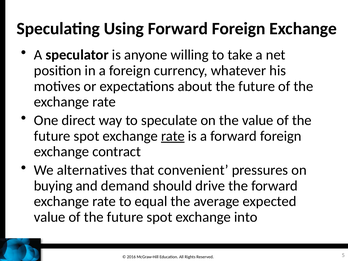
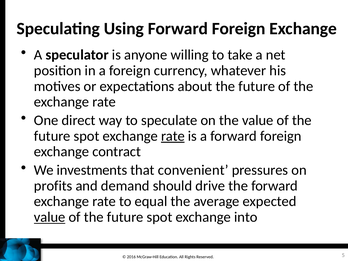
alternatives: alternatives -> investments (92, 170)
buying: buying -> profits (53, 186)
value underline: none -> present (50, 217)
